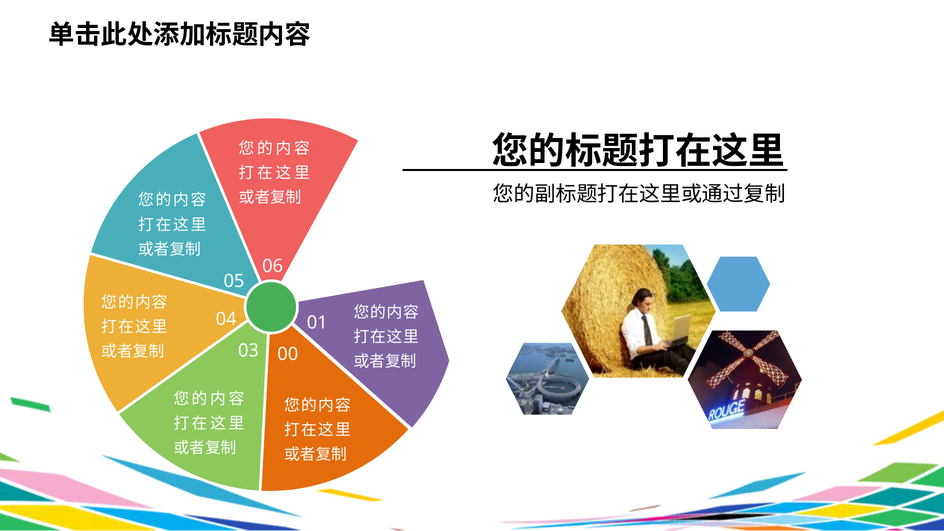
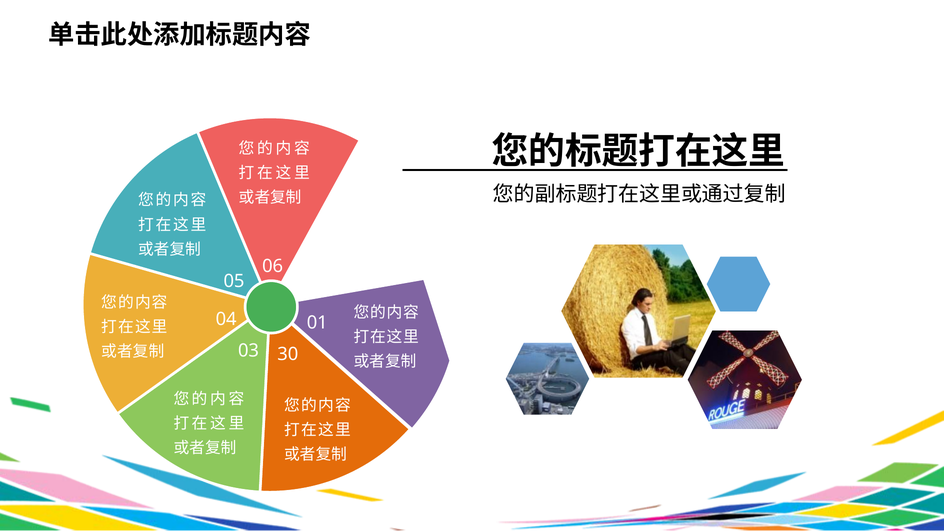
00: 00 -> 30 (288, 354)
